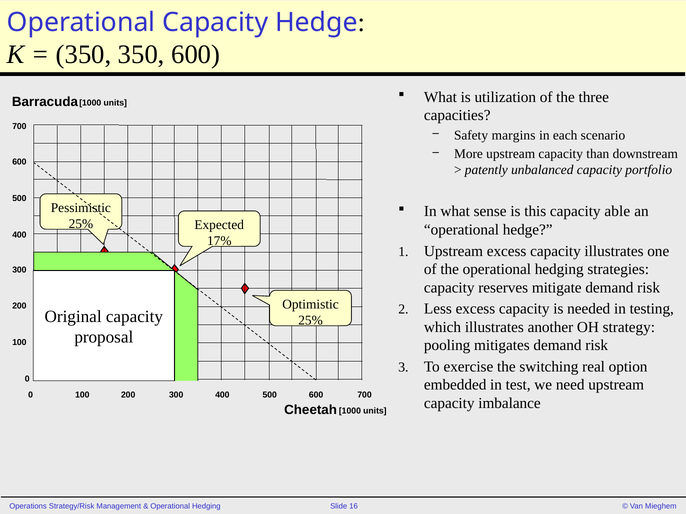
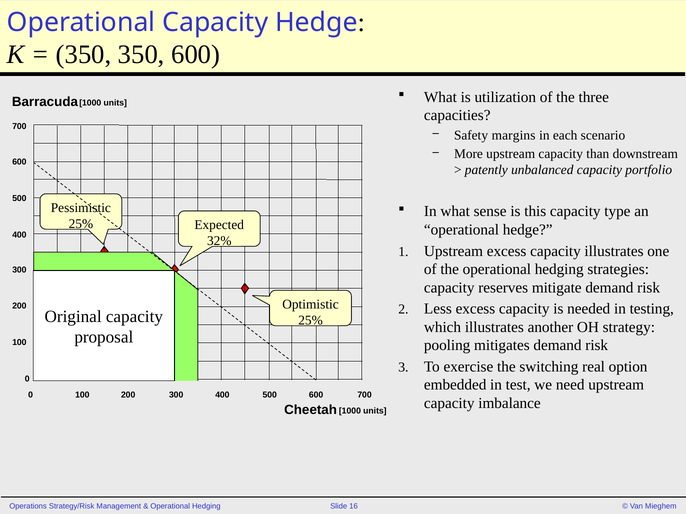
able: able -> type (617, 212)
17%: 17% -> 32% (219, 241)
